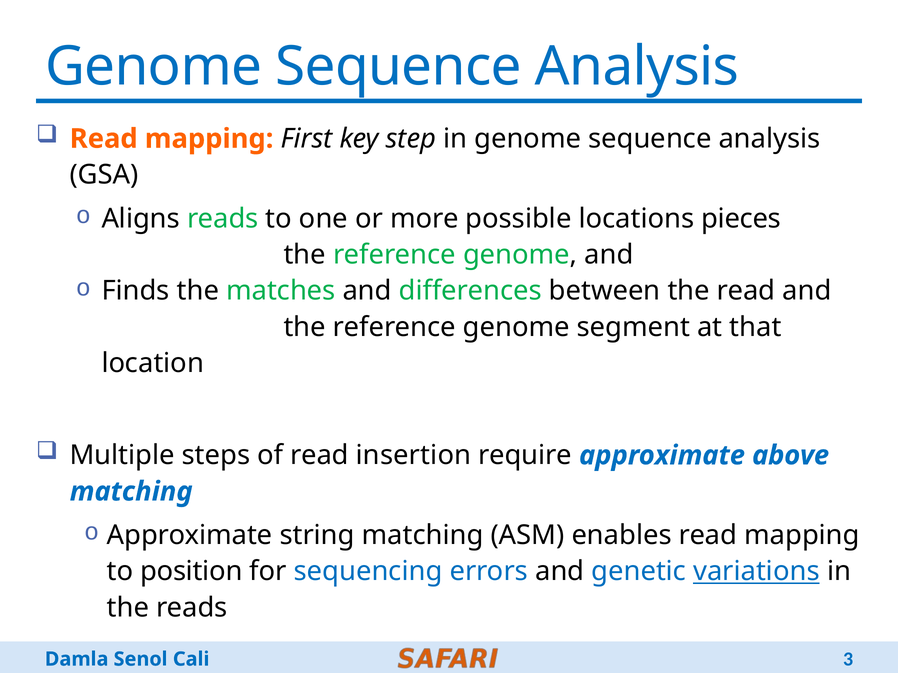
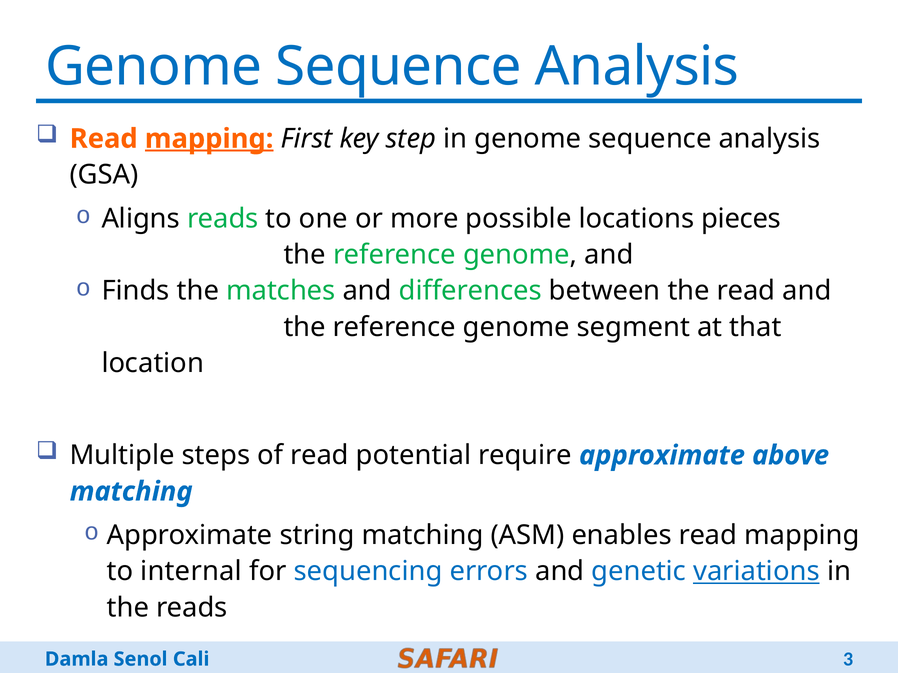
mapping underline: none -> present (209, 139)
insertion: insertion -> potential (414, 456)
position: position -> internal (191, 572)
